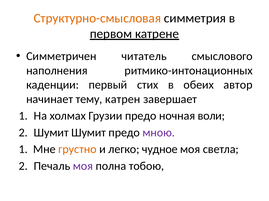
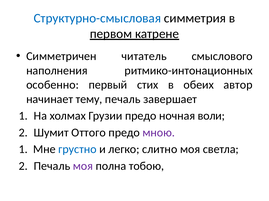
Структурно-смысловая colour: orange -> blue (97, 18)
каденции: каденции -> особенно (53, 85)
тему катрен: катрен -> печаль (123, 100)
Шумит Шумит: Шумит -> Оттого (89, 133)
грустно colour: orange -> blue (77, 150)
чудное: чудное -> слитно (160, 150)
